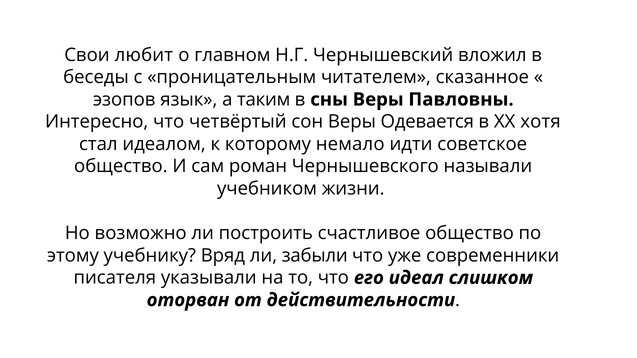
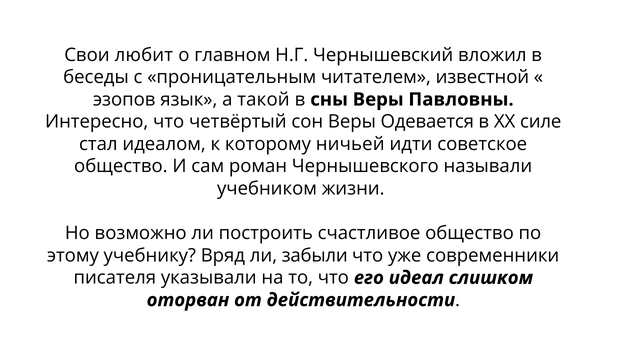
сказанное: сказанное -> известной (482, 77)
таким: таким -> такой (263, 100)
хотя: хотя -> силе (541, 122)
немало: немало -> ничьей (350, 144)
